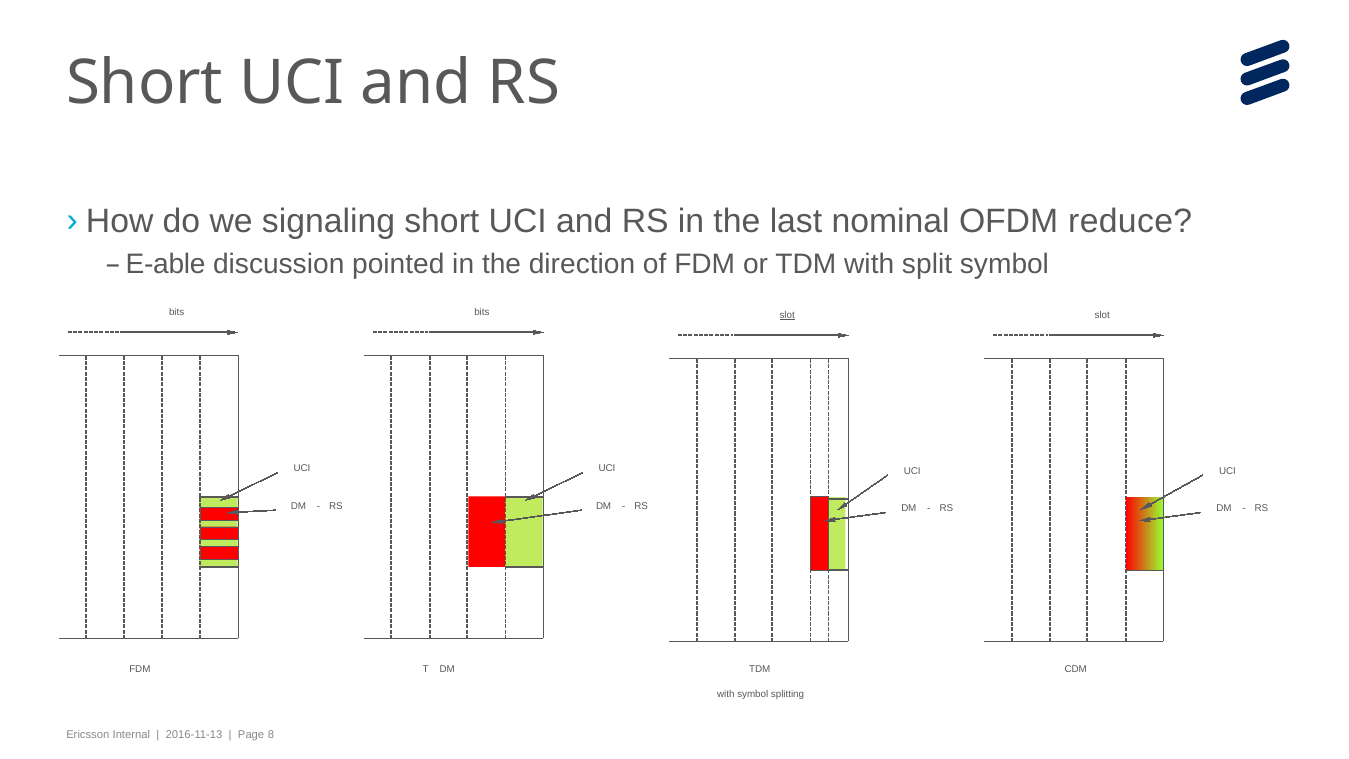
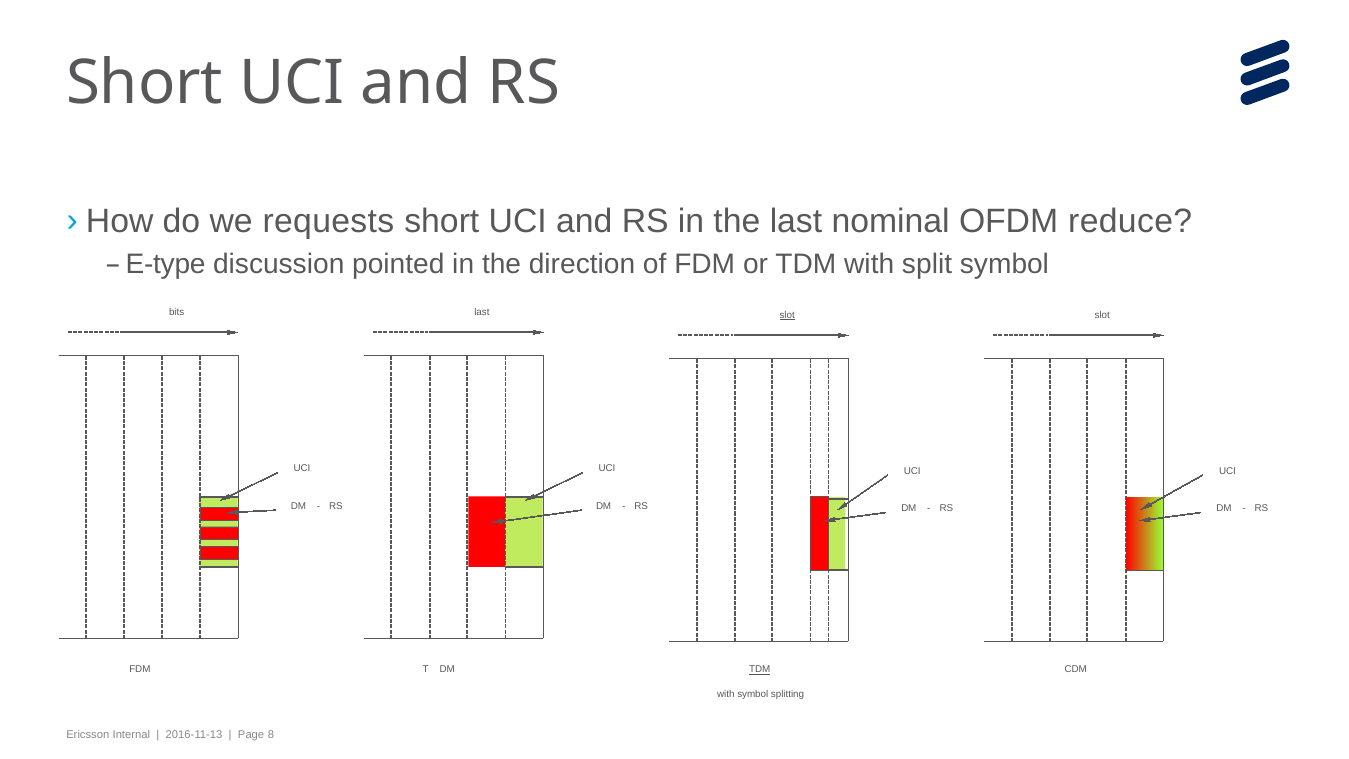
signaling: signaling -> requests (328, 222)
E-able: E-able -> E-type (166, 264)
bits: bits -> last (482, 313)
TDM underline: none -> present (760, 670)
